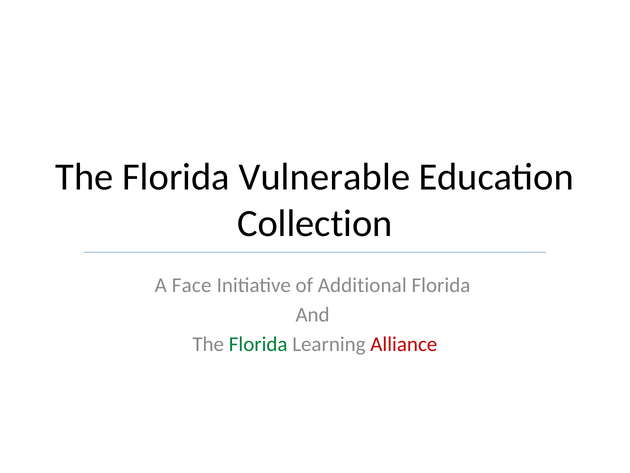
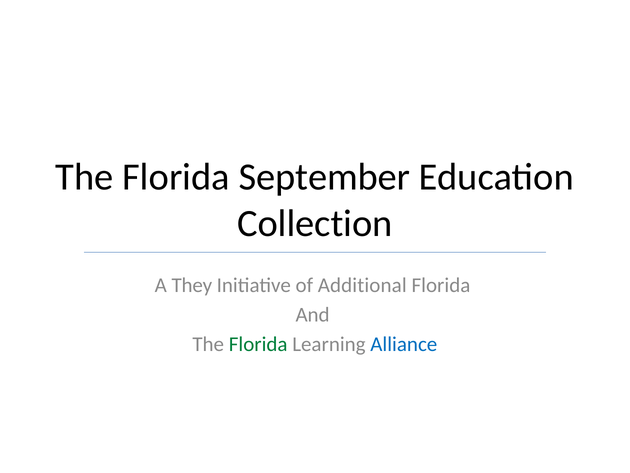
Vulnerable: Vulnerable -> September (324, 177)
Face: Face -> They (192, 285)
Alliance colour: red -> blue (404, 344)
